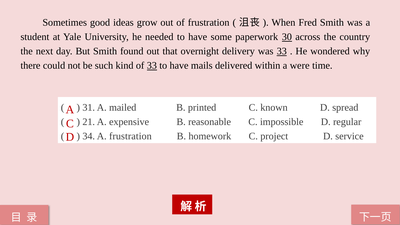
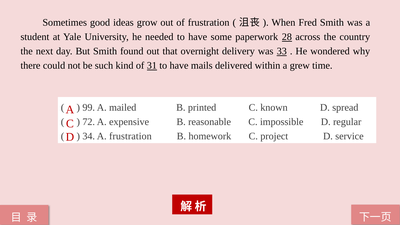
30: 30 -> 28 (287, 37)
of 33: 33 -> 31 (152, 66)
were: were -> grew (300, 66)
31: 31 -> 99 (89, 108)
21: 21 -> 72 (89, 122)
